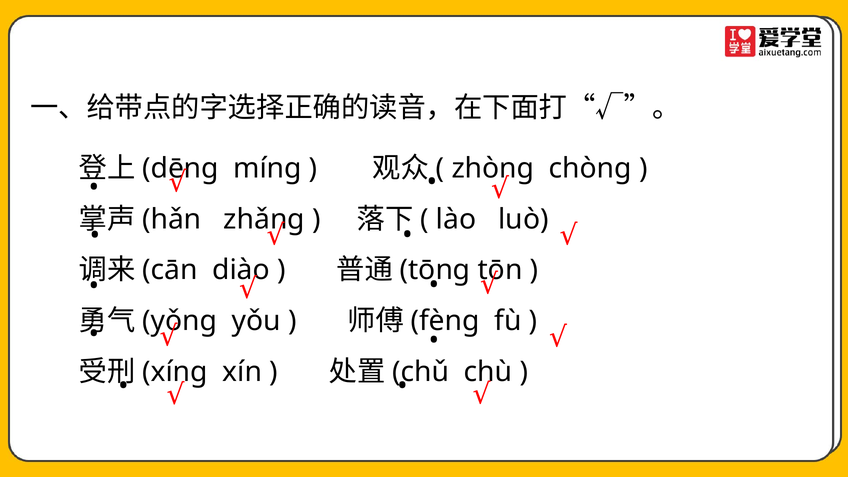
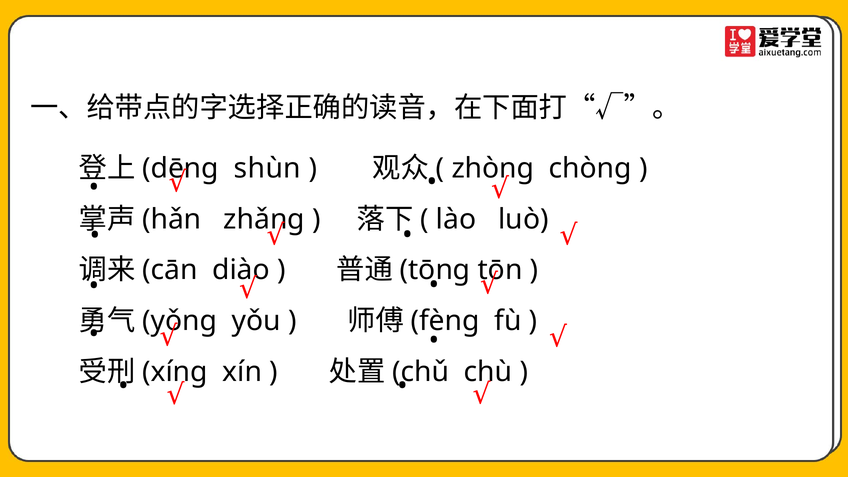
míng: míng -> shùn (267, 168)
